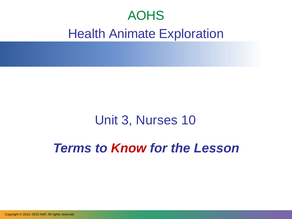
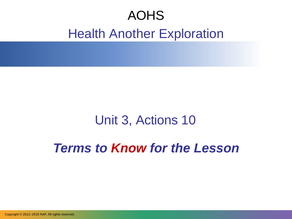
AOHS colour: green -> black (146, 16)
Animate: Animate -> Another (132, 34)
Nurses: Nurses -> Actions (157, 120)
